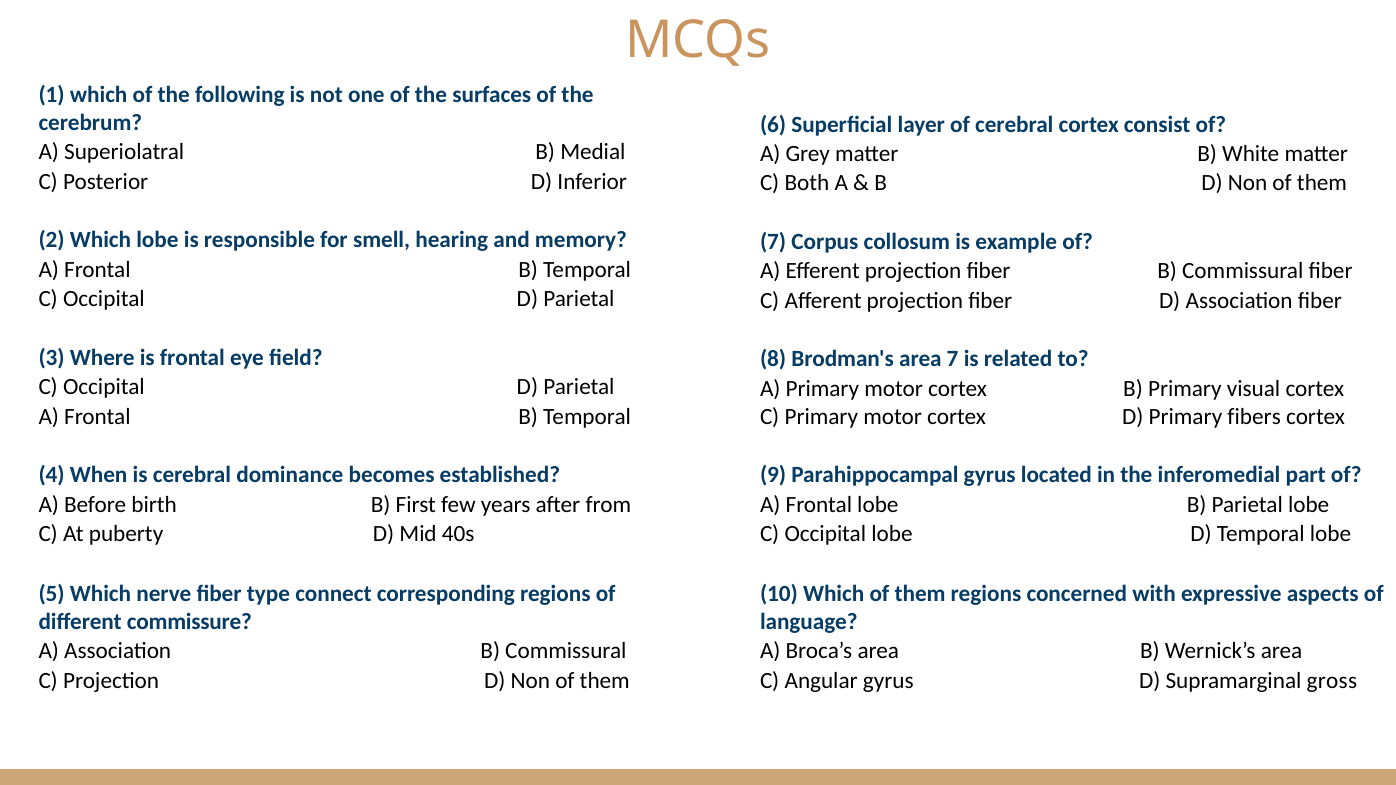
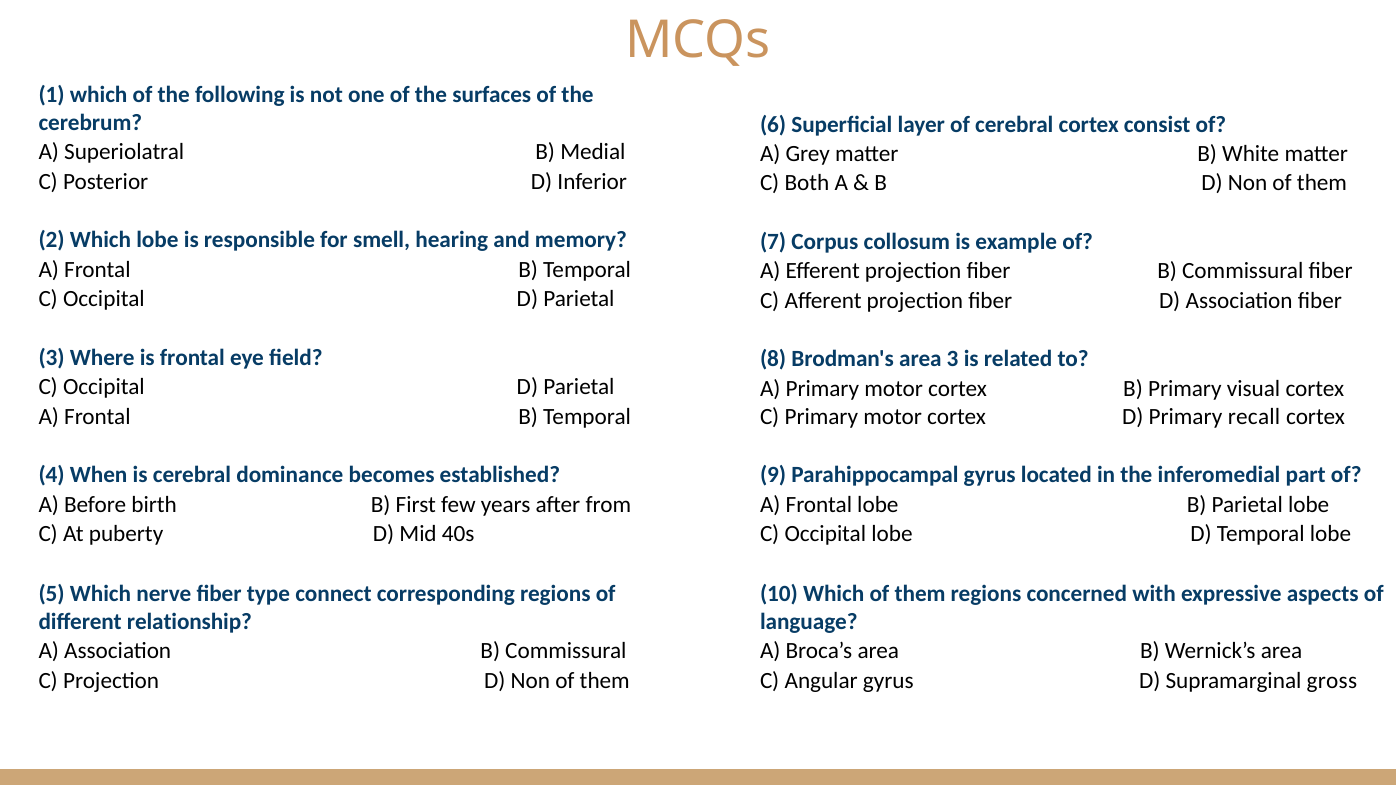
area 7: 7 -> 3 (953, 359)
fibers: fibers -> recall (1254, 416)
commissure: commissure -> relationship (189, 622)
